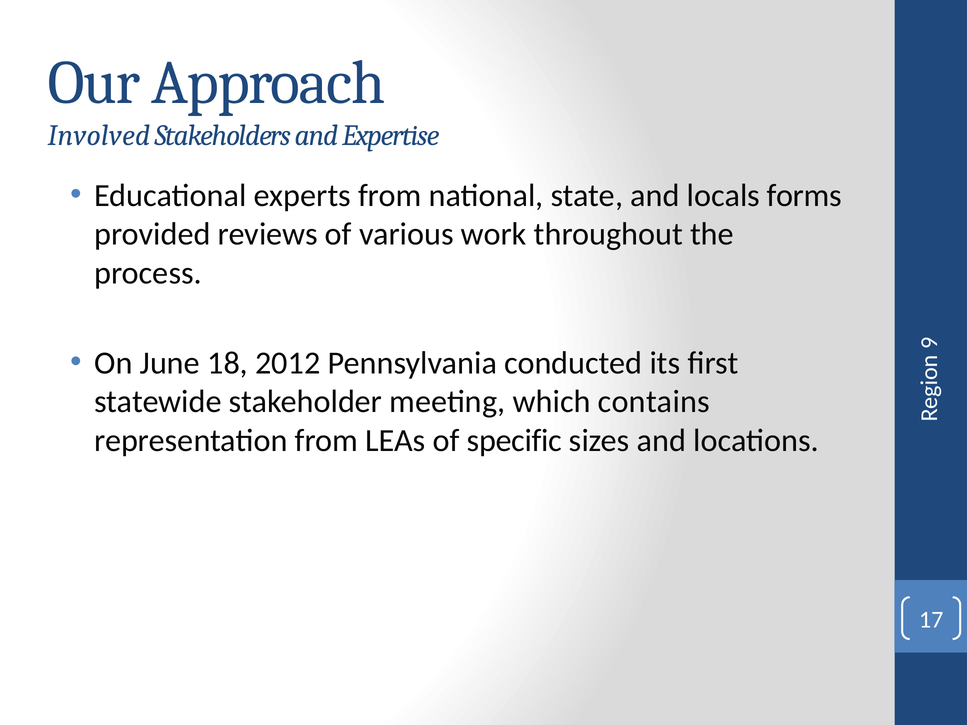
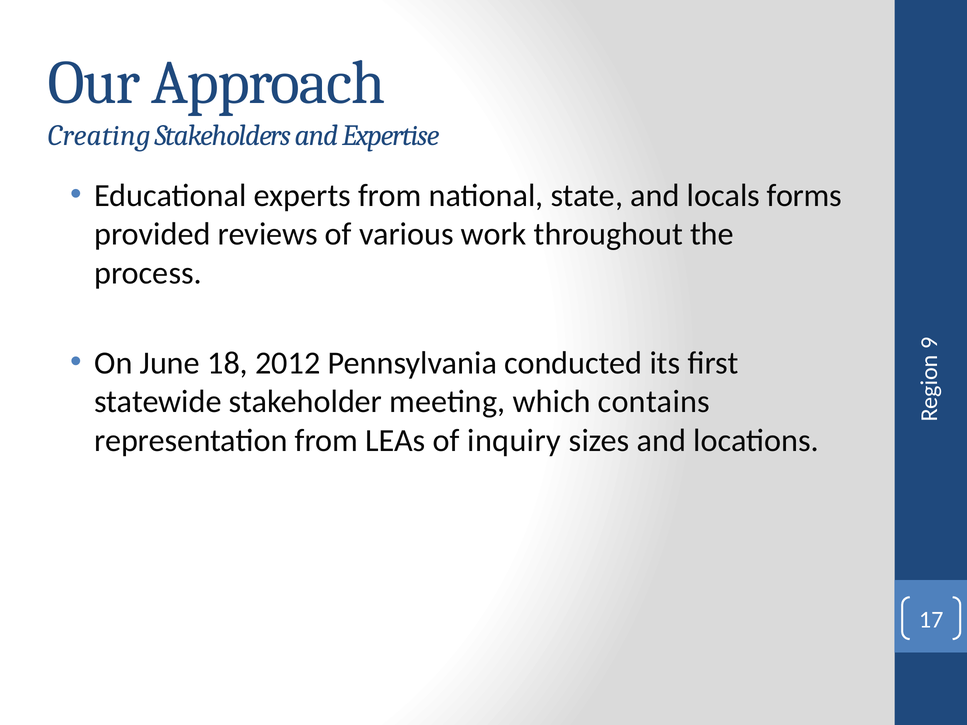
Involved: Involved -> Creating (99, 135)
specific: specific -> inquiry (514, 441)
